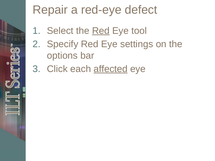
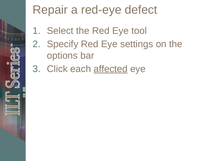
Red underline: present -> none (101, 31)
